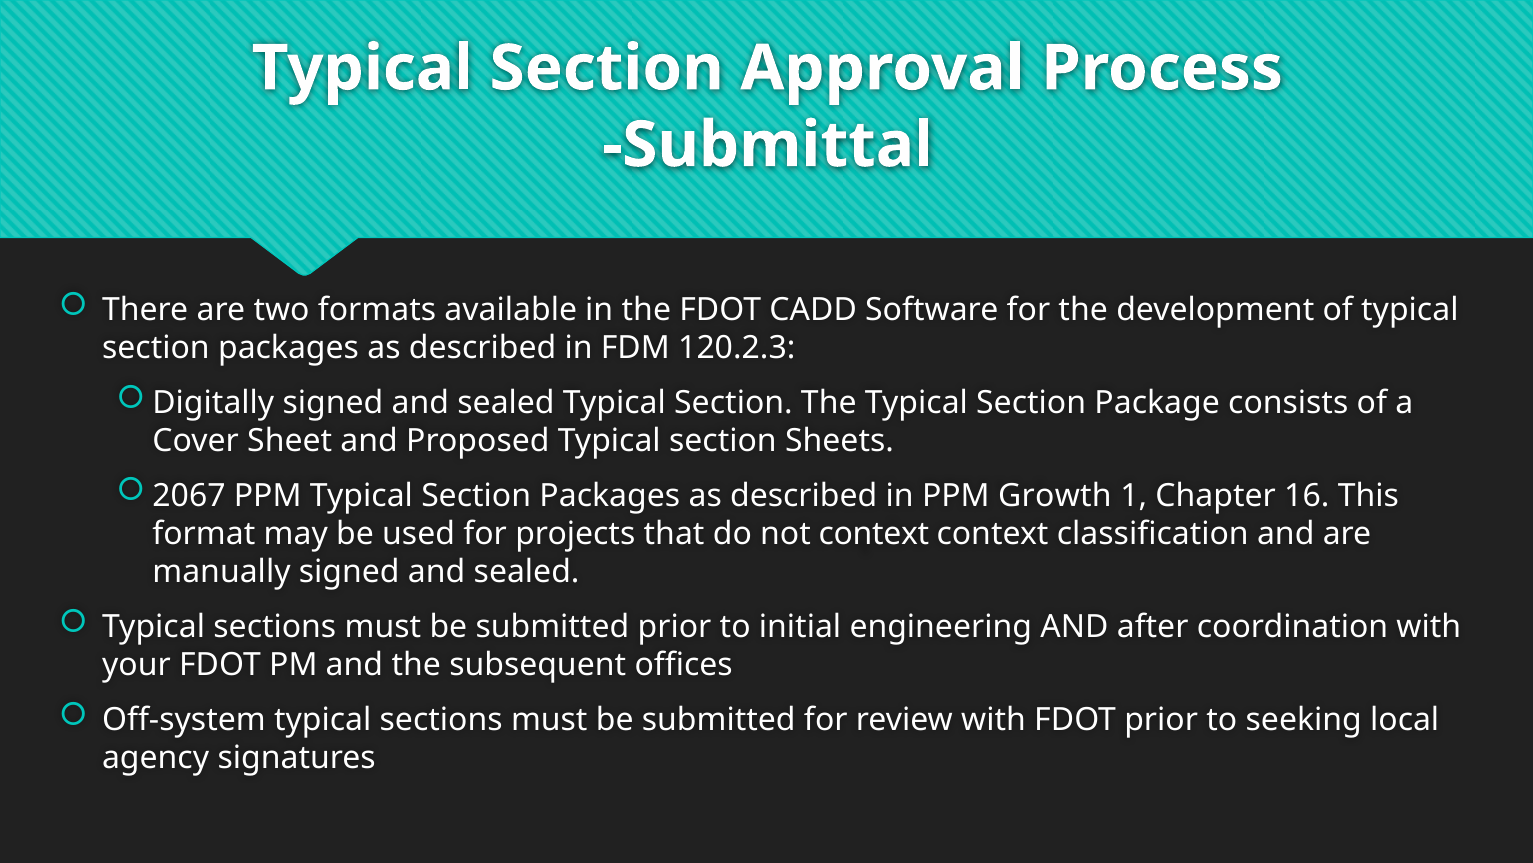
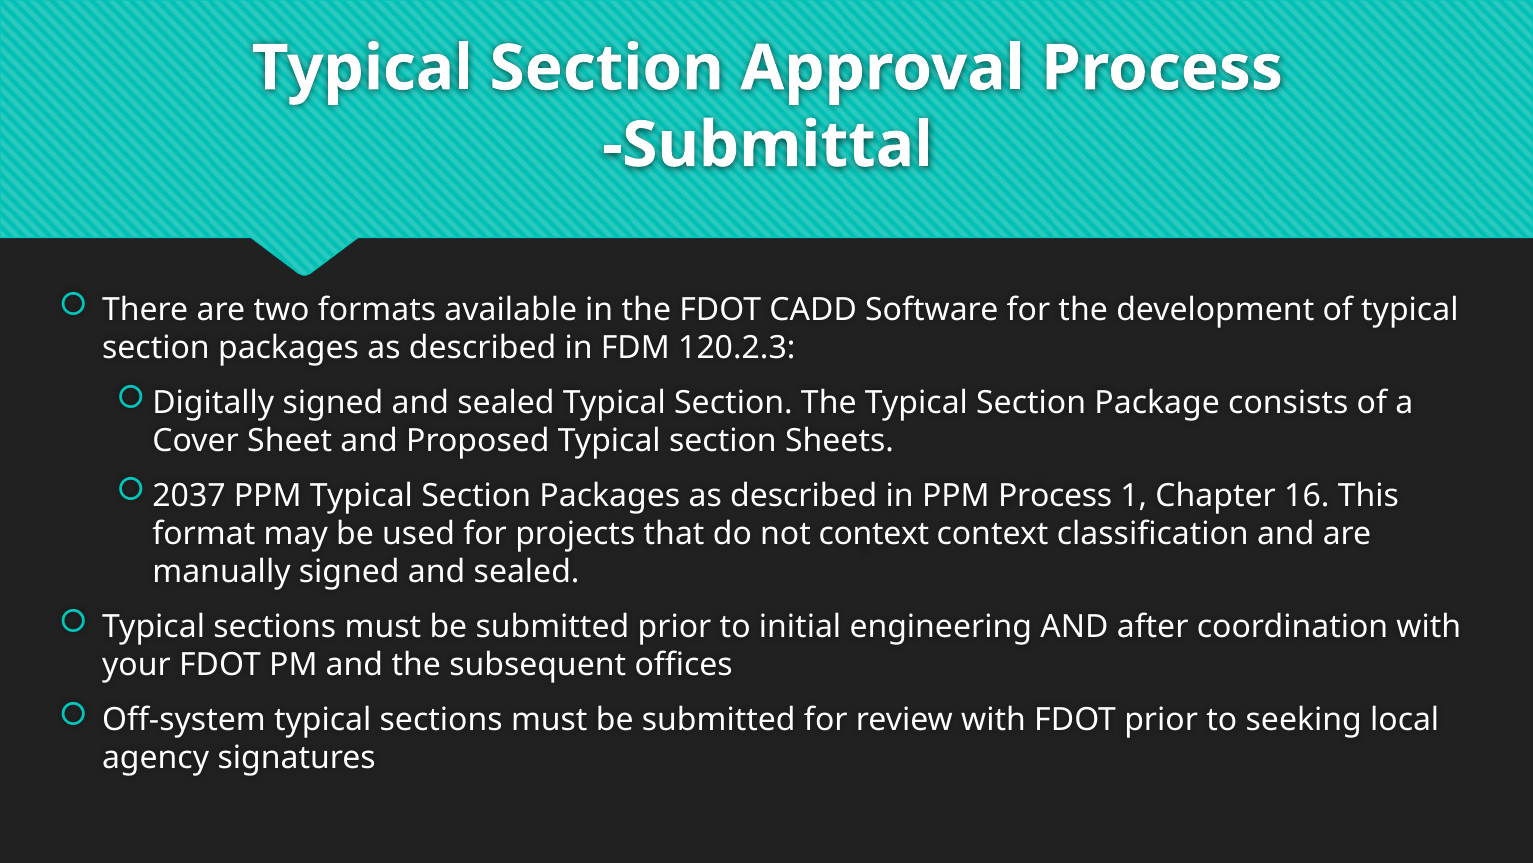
2067: 2067 -> 2037 (189, 495)
PPM Growth: Growth -> Process (1055, 495)
